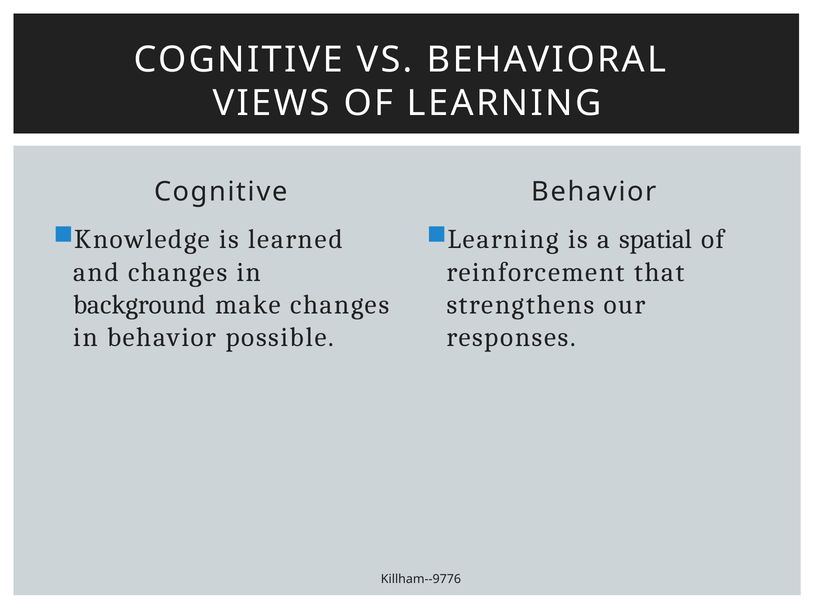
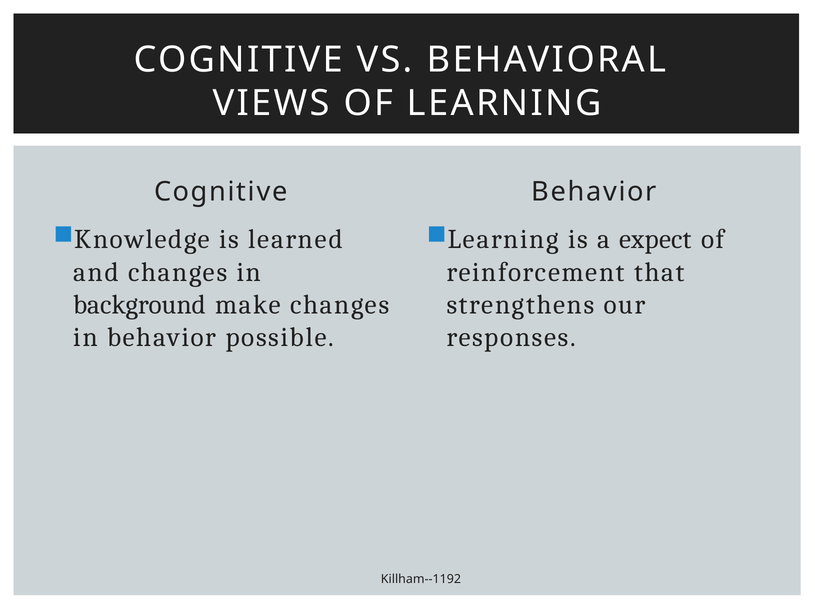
spatial: spatial -> expect (655, 240)
Killham--9776: Killham--9776 -> Killham--1192 (421, 580)
